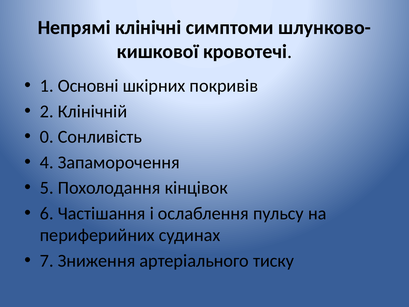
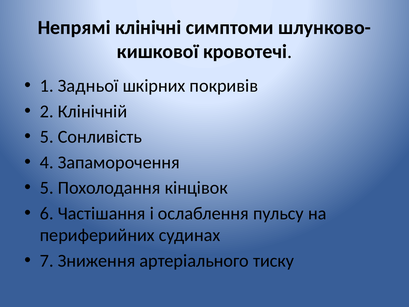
Основні: Основні -> Задньої (88, 86)
0: 0 -> 5 (47, 137)
